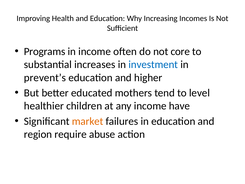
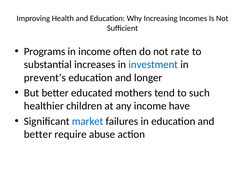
core: core -> rate (180, 51)
higher: higher -> longer (148, 78)
level: level -> such (199, 93)
market colour: orange -> blue (88, 121)
region: region -> better (38, 134)
